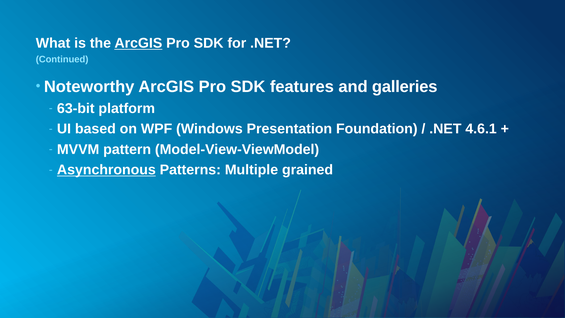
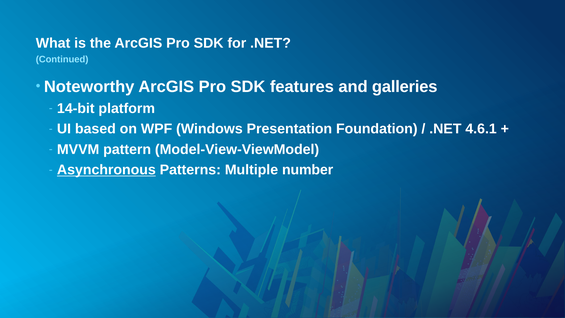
ArcGIS underline: present -> none (138, 43)
63-bit: 63-bit -> 14-bit (76, 108)
grained: grained -> number (308, 170)
